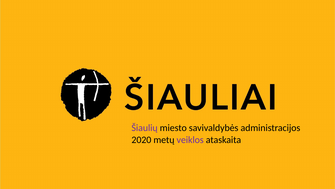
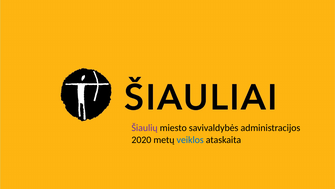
veiklos colour: purple -> blue (190, 139)
